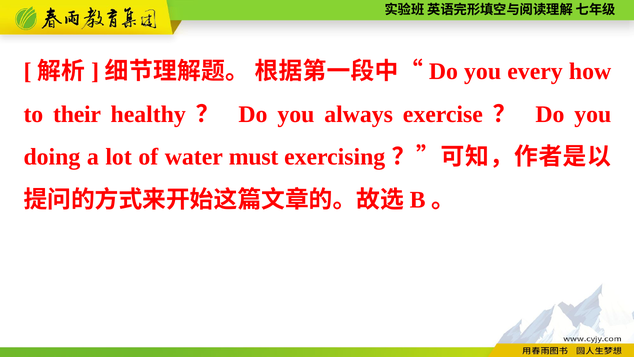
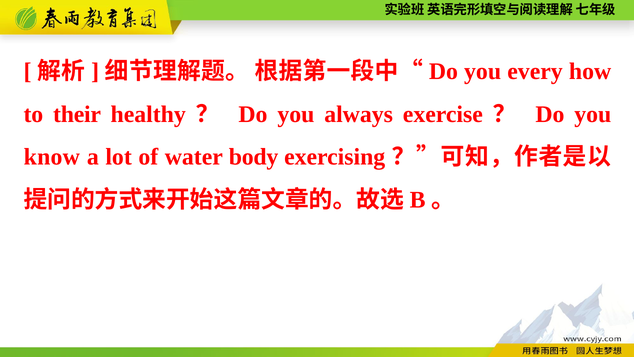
doing: doing -> know (52, 157)
must: must -> body (254, 157)
